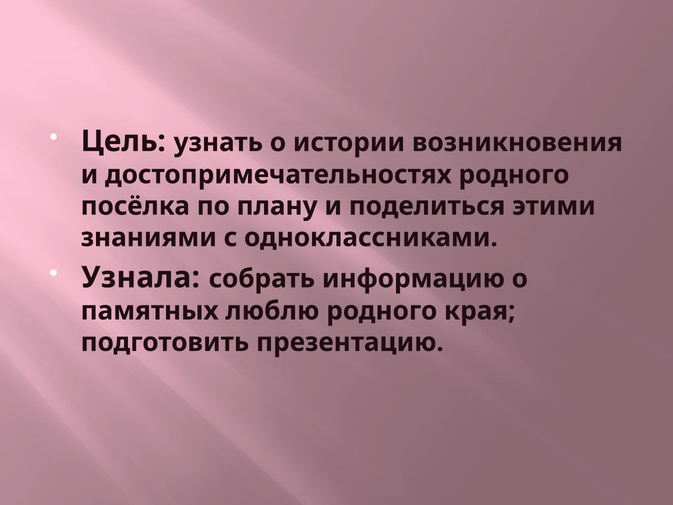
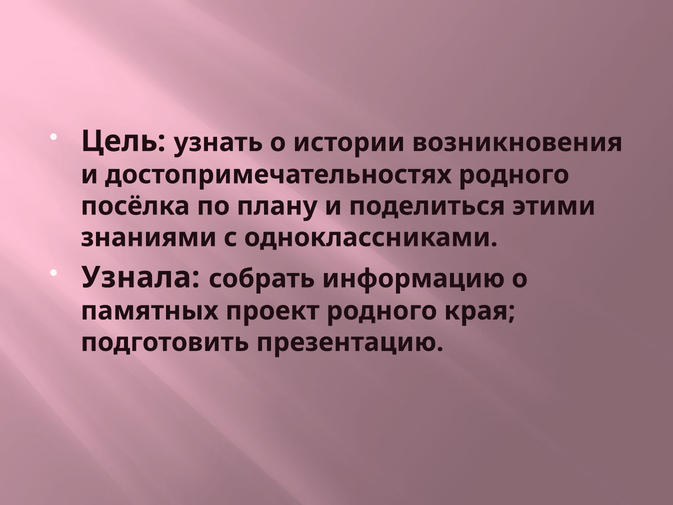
люблю: люблю -> проект (272, 311)
